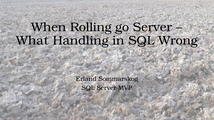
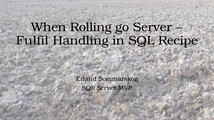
What: What -> Fulfil (32, 41)
Wrong: Wrong -> Recipe (178, 41)
